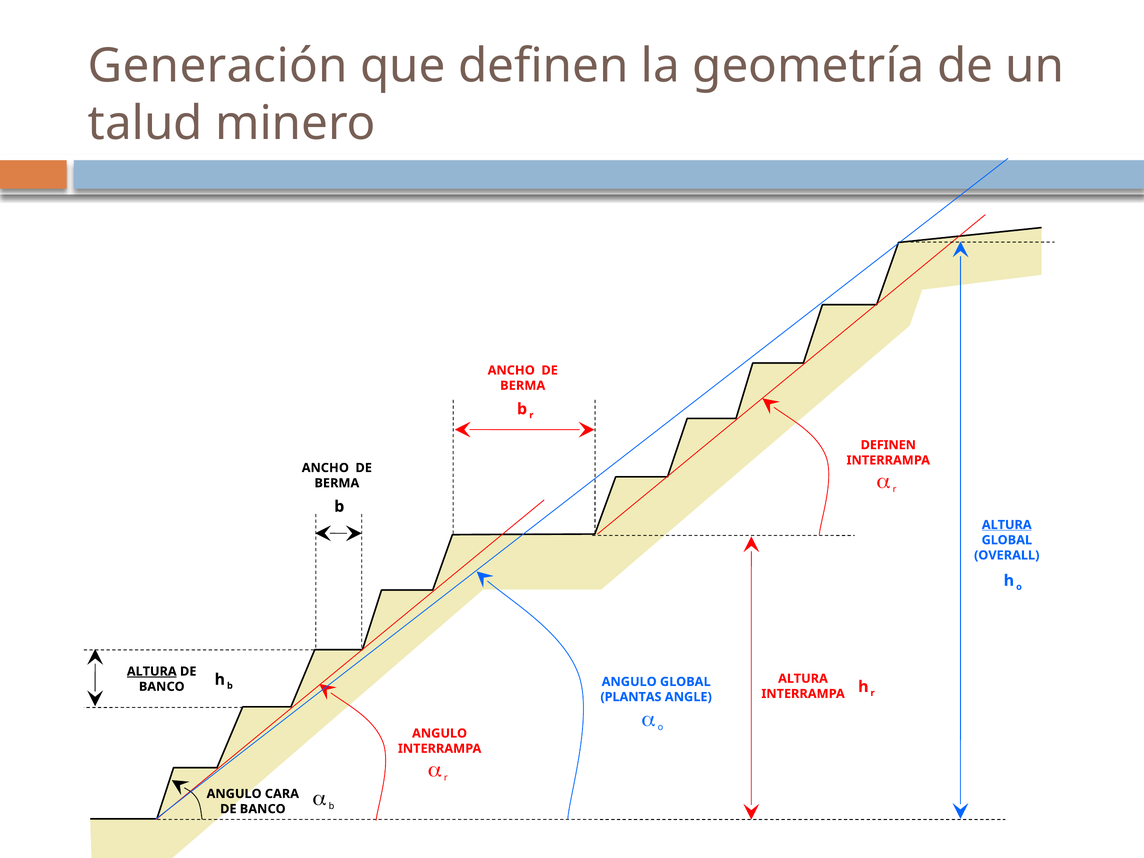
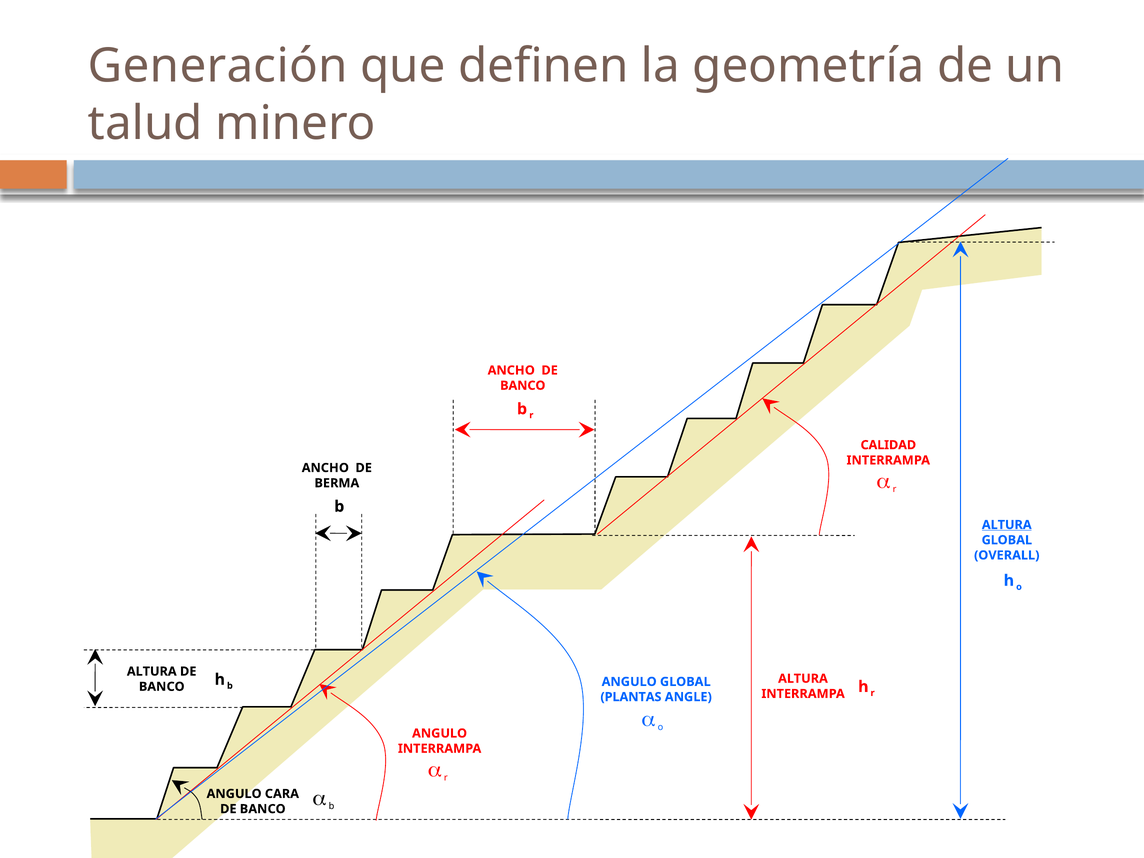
BERMA: BERMA -> BANCO (523, 386)
DEFINEN: DEFINEN -> CALIDAD (888, 445)
ALTURA underline: present -> none (152, 671)
